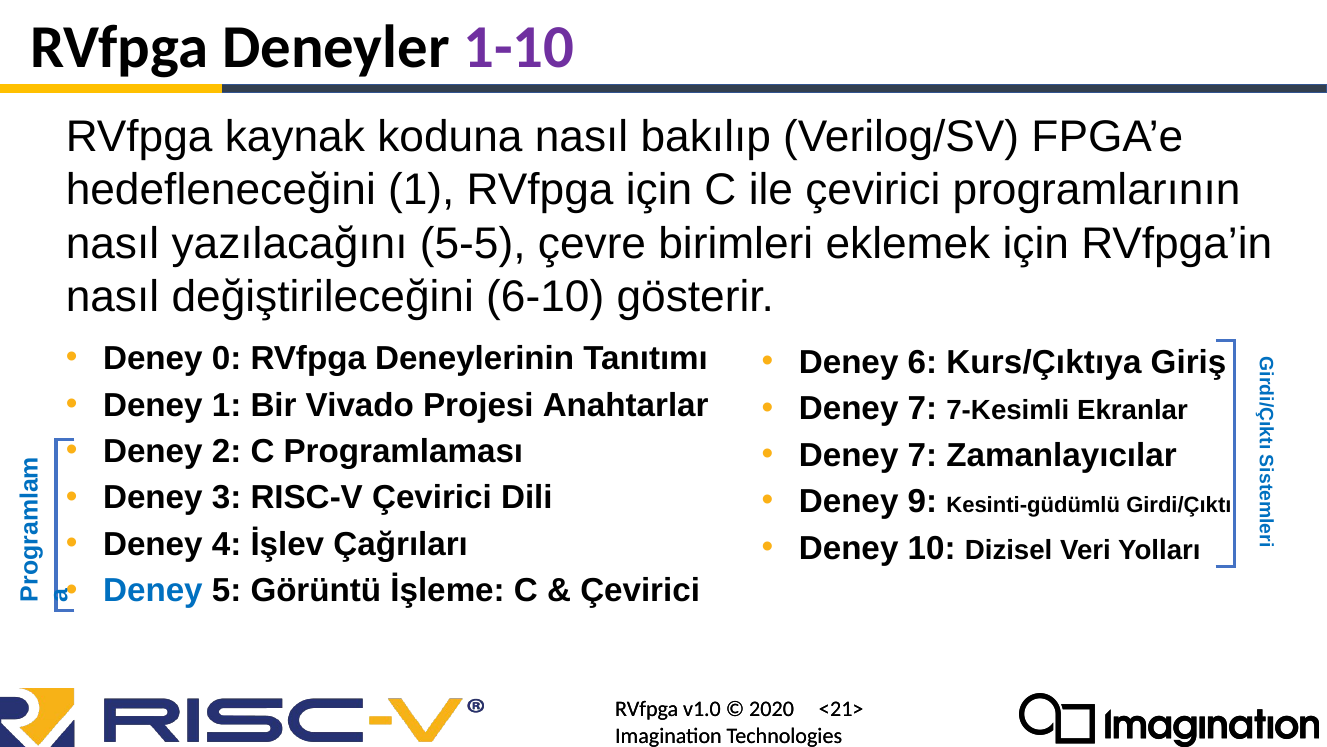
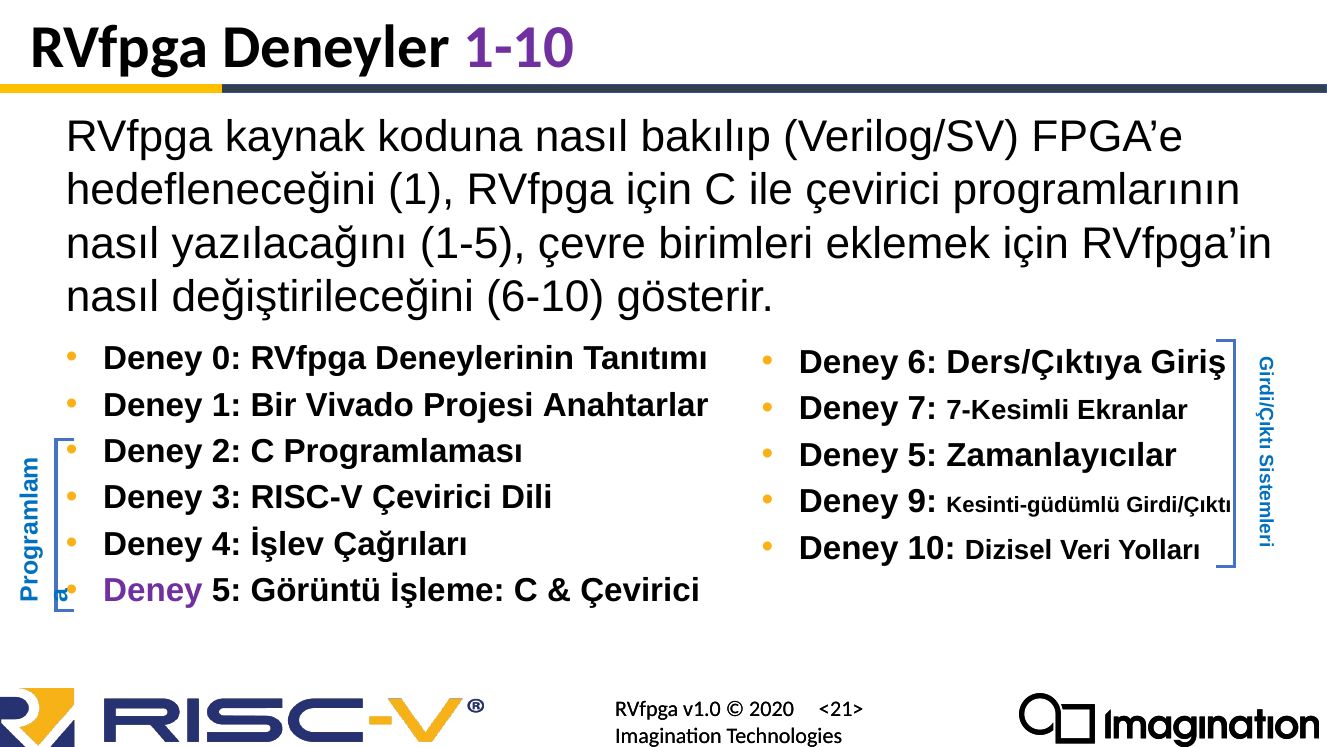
5-5: 5-5 -> 1-5 (473, 243)
Kurs/Çıktıya: Kurs/Çıktıya -> Ders/Çıktıya (1044, 362)
7: 7 -> 5 (922, 455)
Deney colour: blue -> purple (153, 591)
